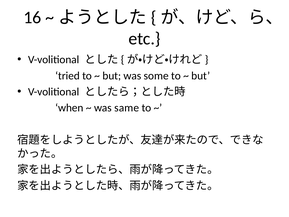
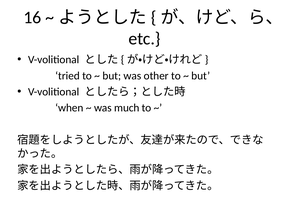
some: some -> other (156, 76)
same: same -> much (127, 108)
